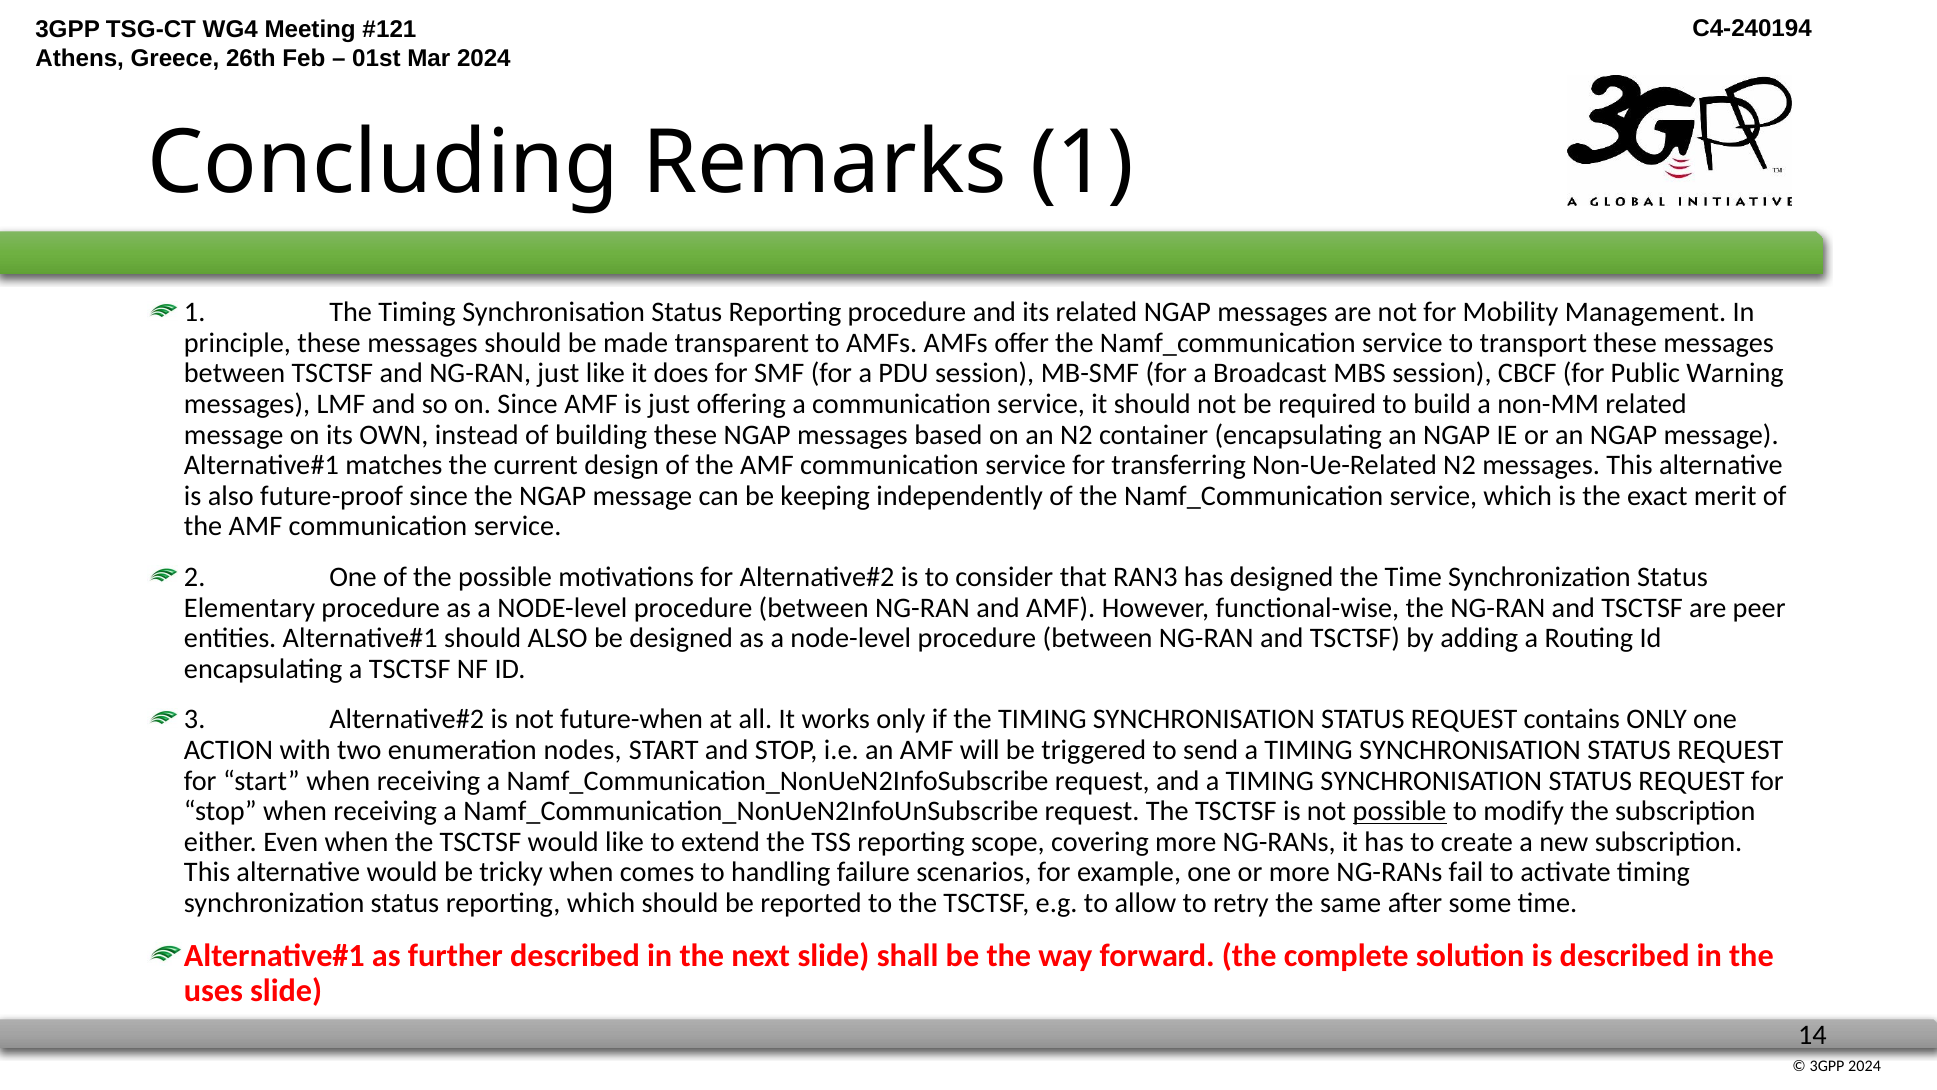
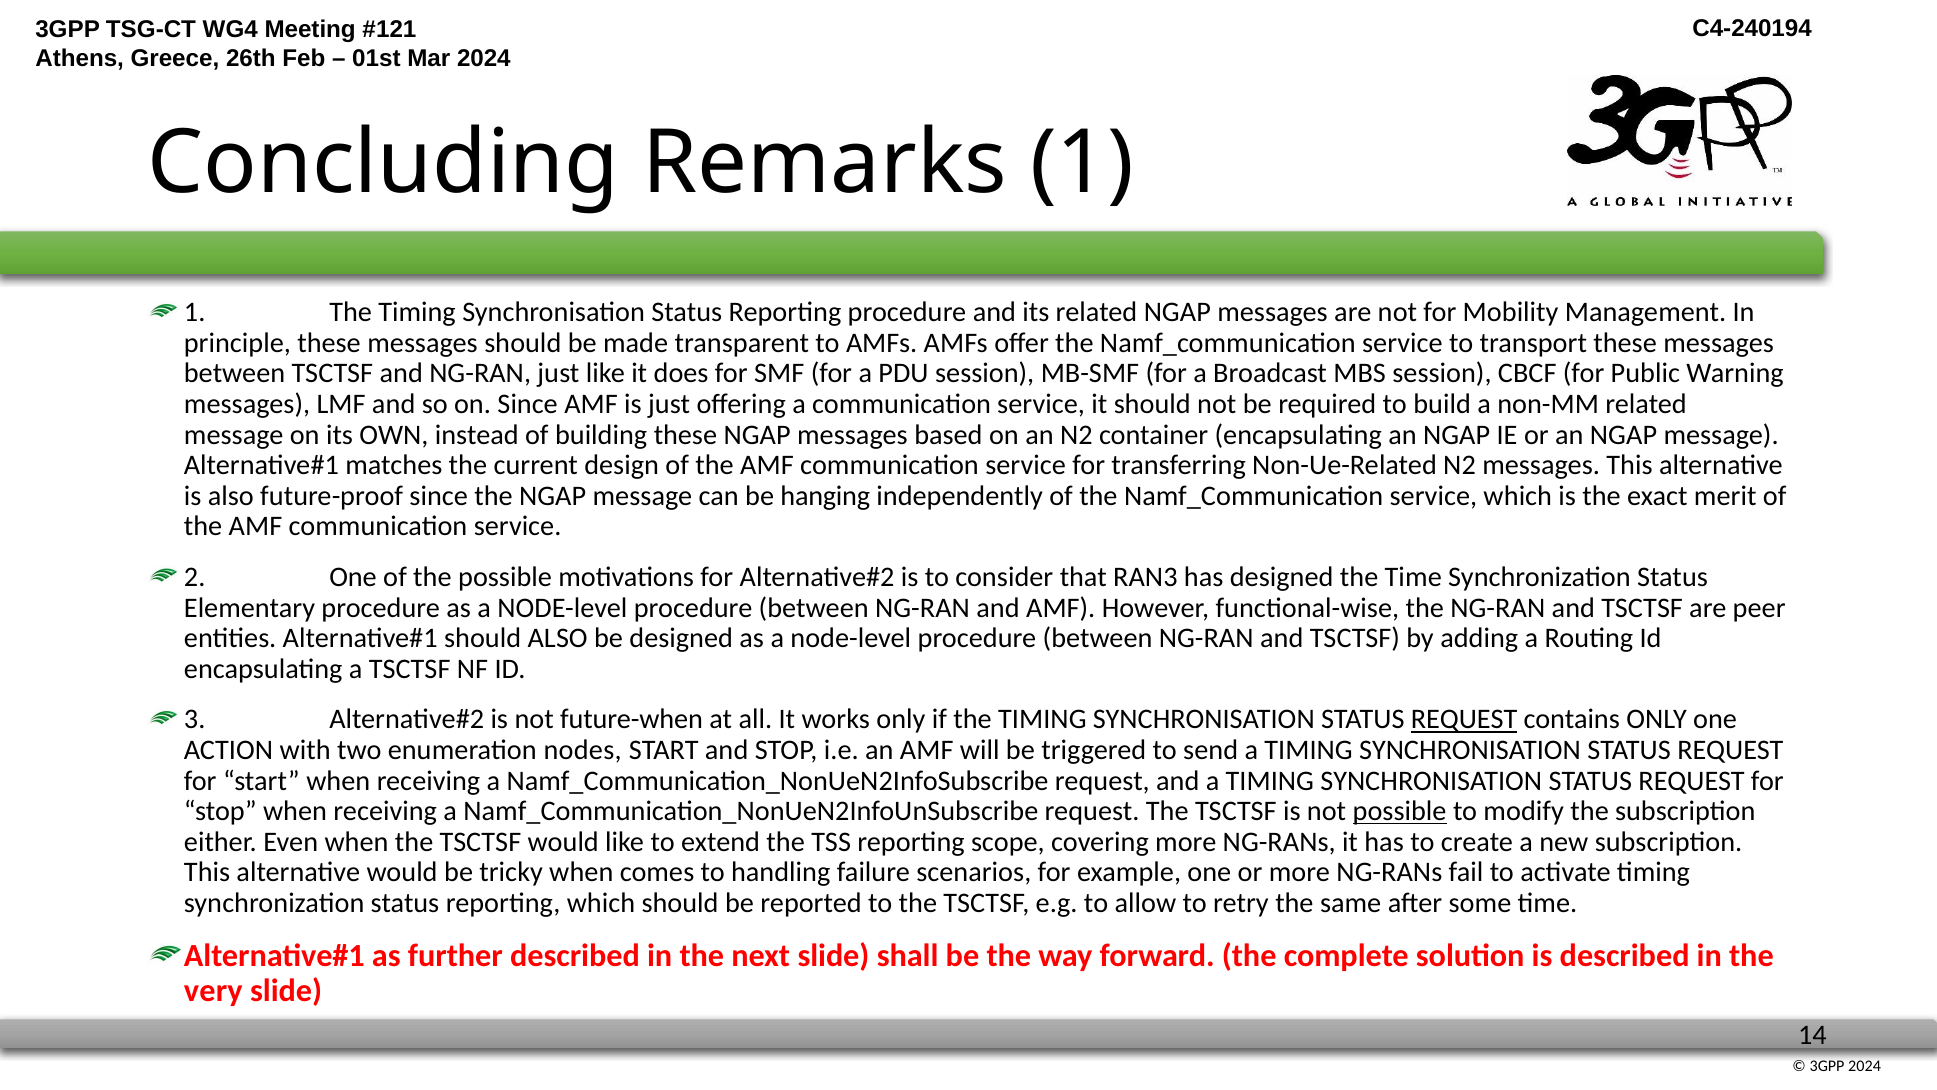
keeping: keeping -> hanging (825, 496)
REQUEST underline: none -> present (1464, 719)
uses: uses -> very (213, 990)
